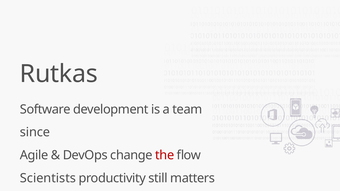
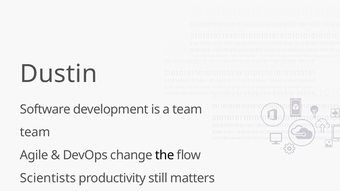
Rutkas: Rutkas -> Dustin (59, 74)
since: since -> team (35, 132)
the colour: red -> black (165, 155)
